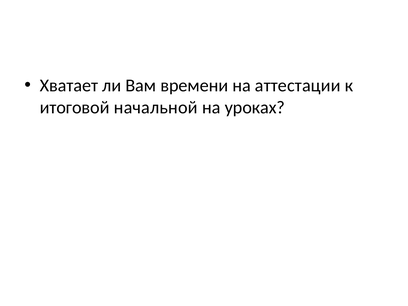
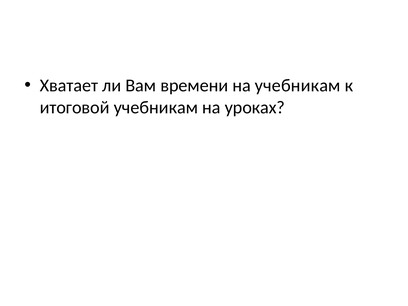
на аттестации: аттестации -> учебникам (298, 86)
итоговой начальной: начальной -> учебникам (156, 107)
